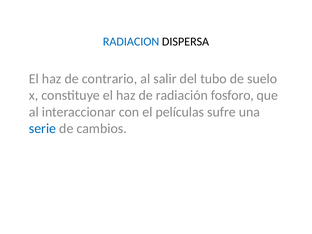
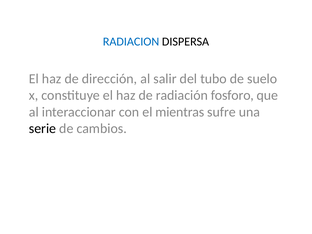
contrario: contrario -> dirección (110, 79)
películas: películas -> mientras (180, 112)
serie colour: blue -> black (43, 129)
